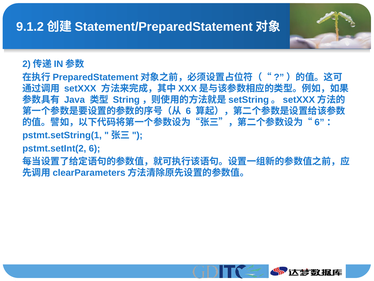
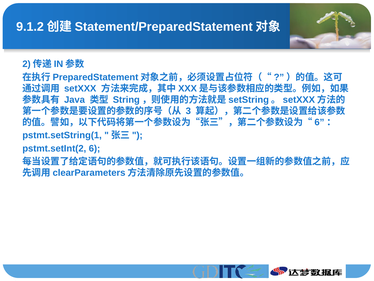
6: 6 -> 3 (188, 111)
